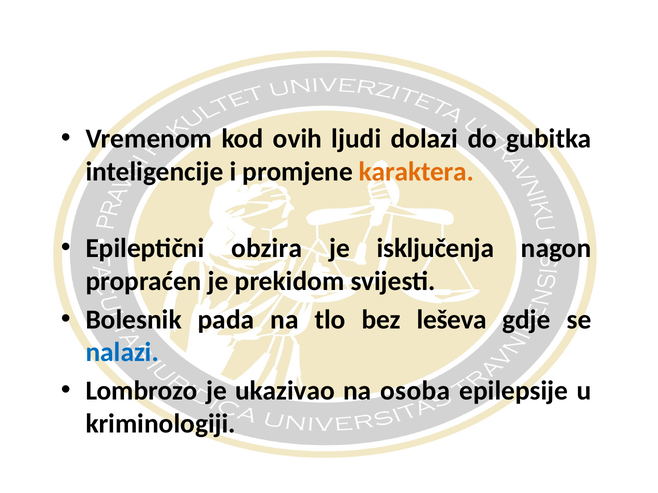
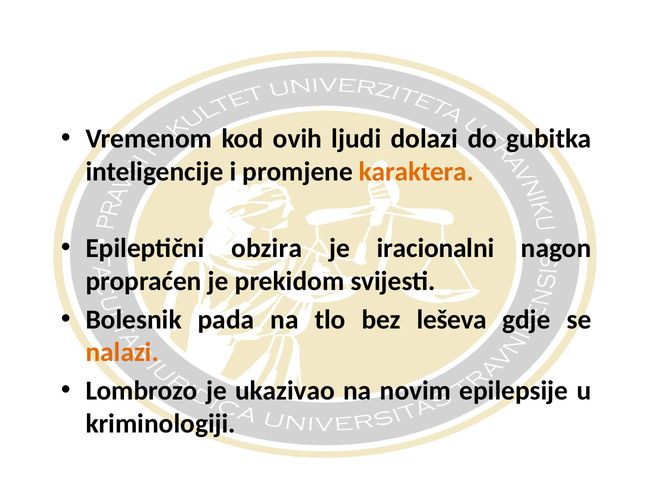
isključenja: isključenja -> iracionalni (436, 249)
nalazi colour: blue -> orange (122, 353)
osoba: osoba -> novim (415, 391)
